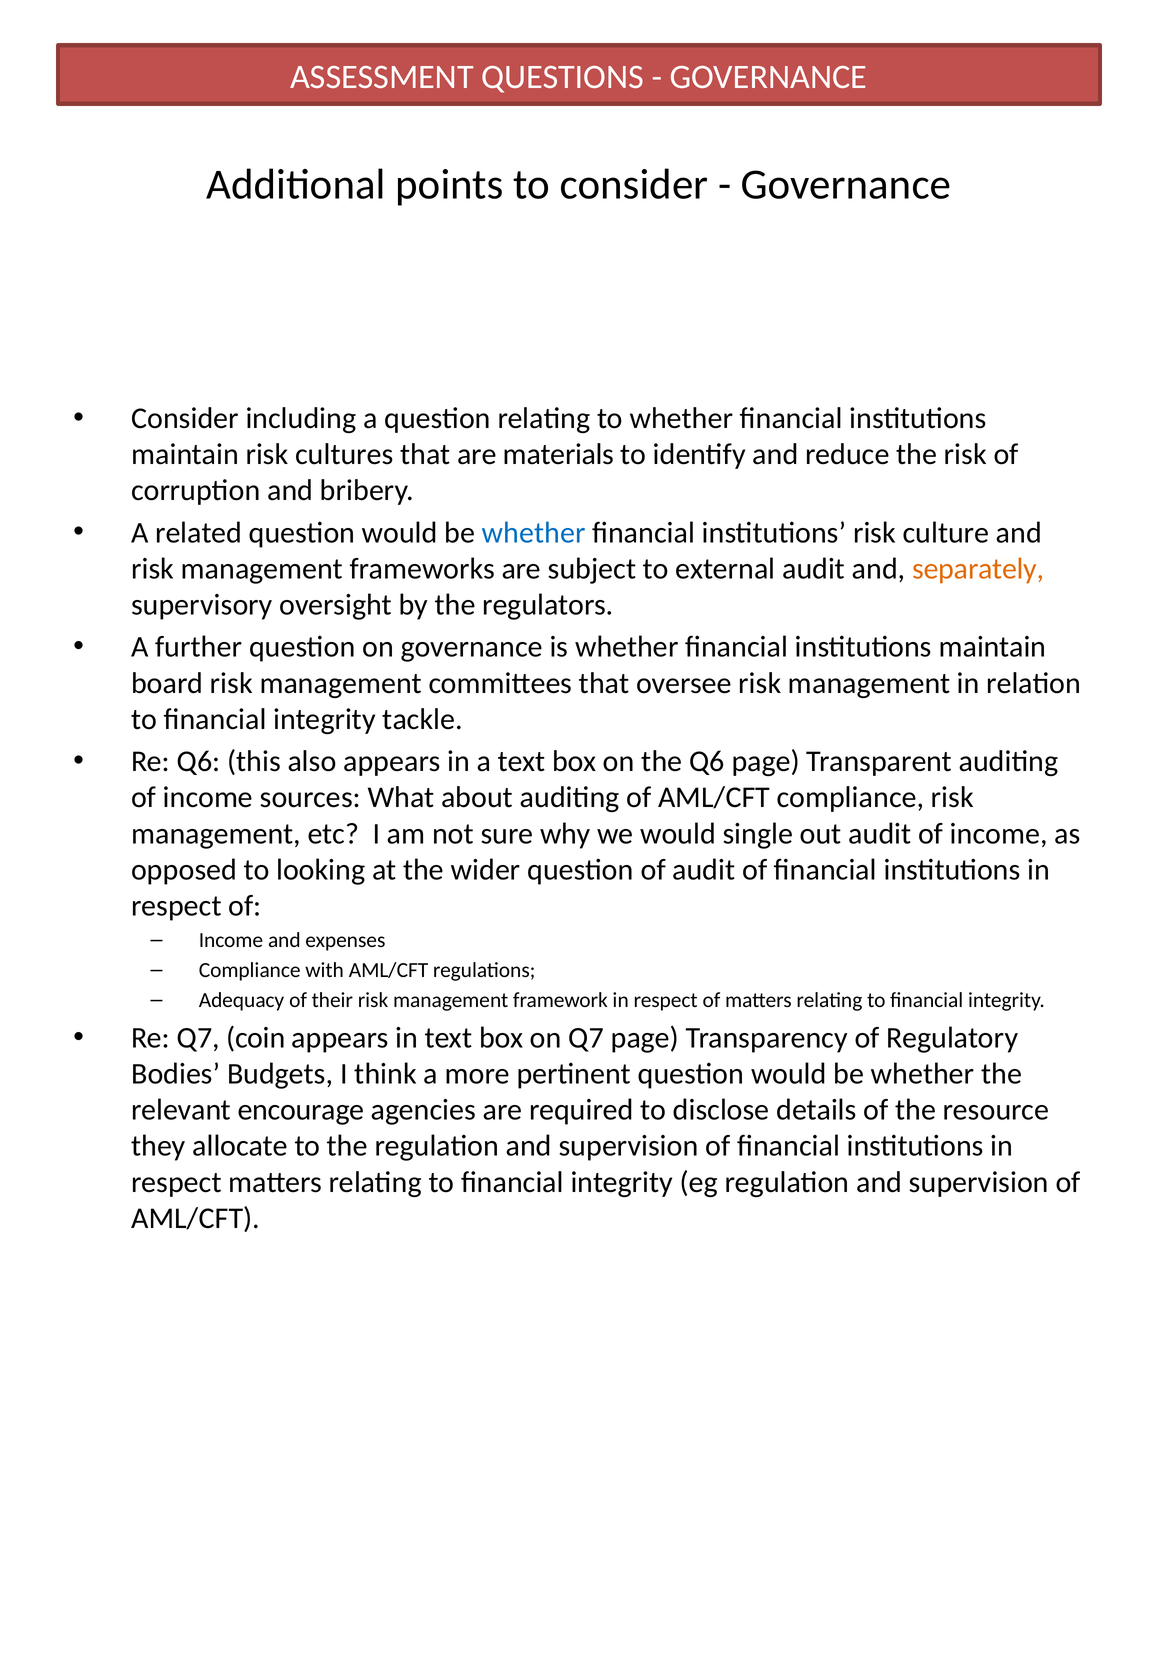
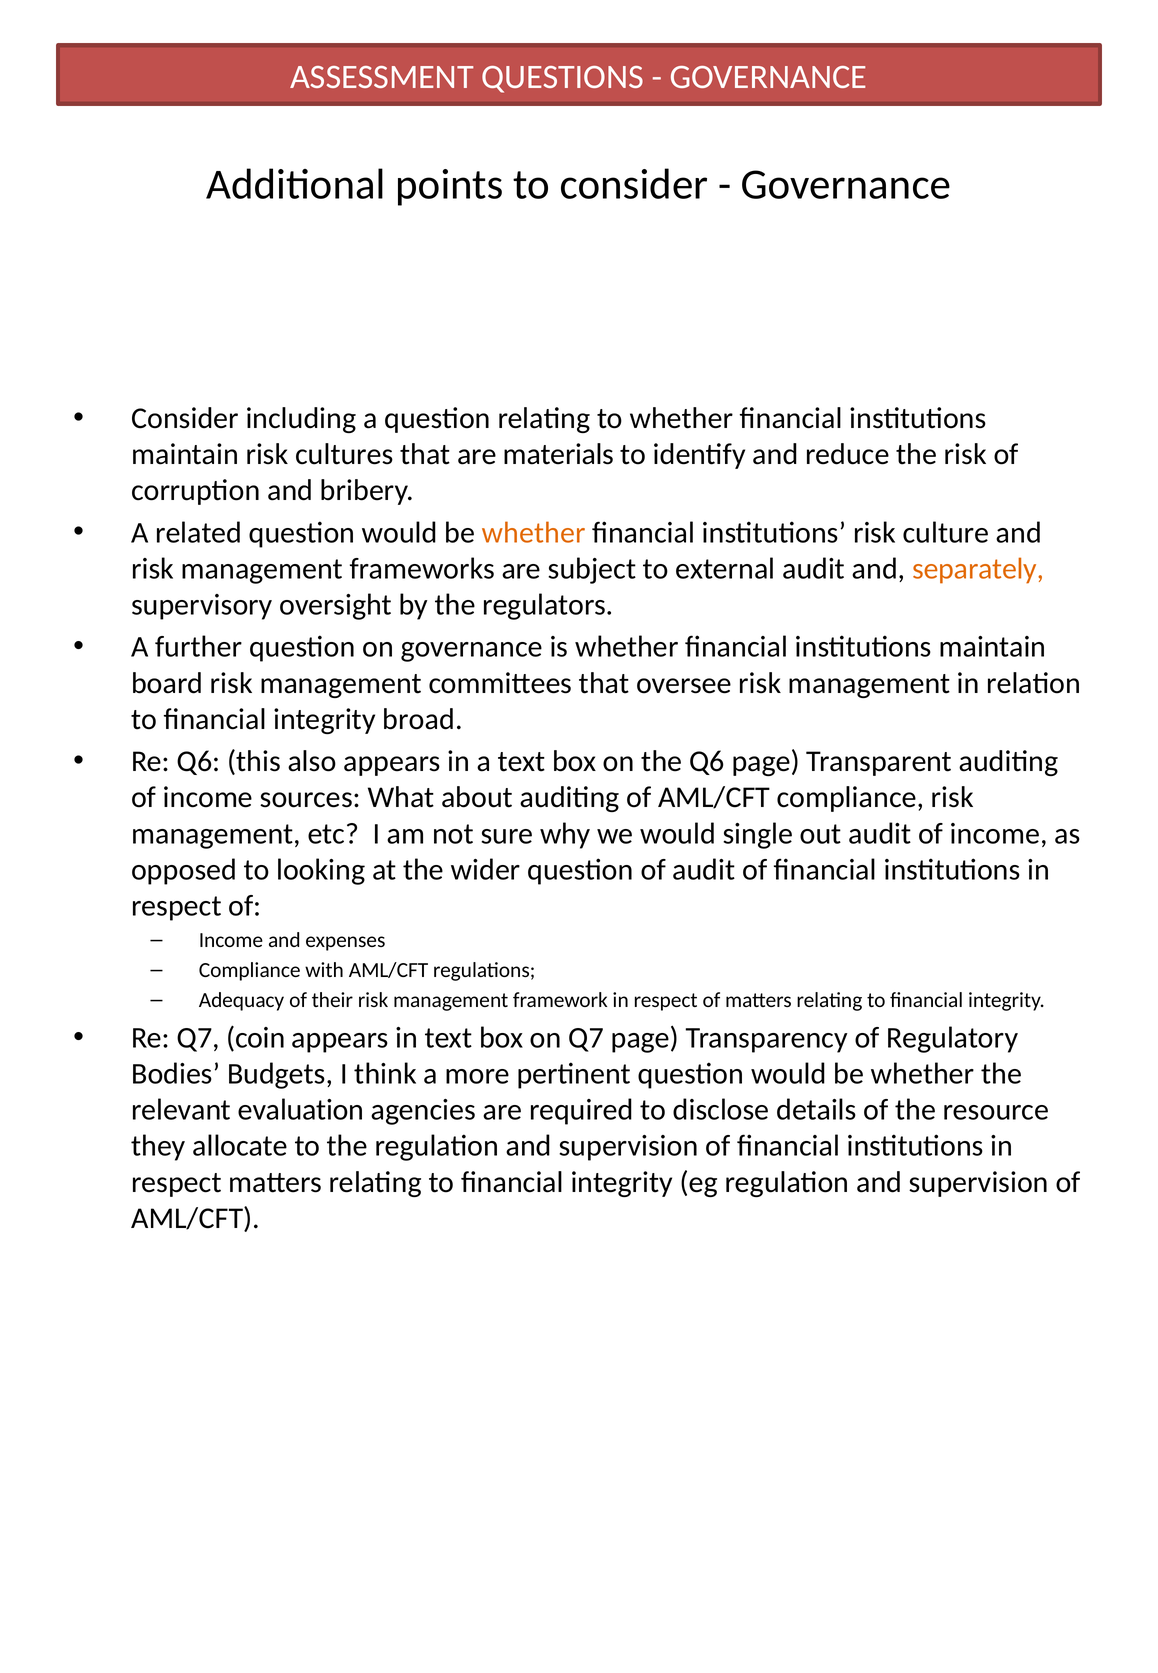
whether colour: blue -> orange (534, 533)
tackle: tackle -> broad (423, 719)
encourage: encourage -> evaluation (301, 1110)
